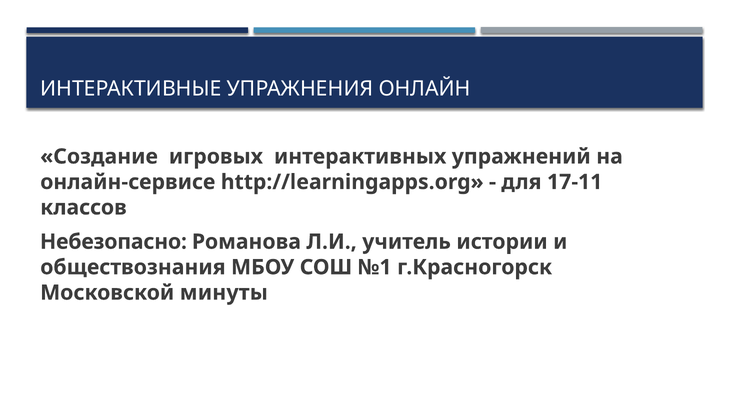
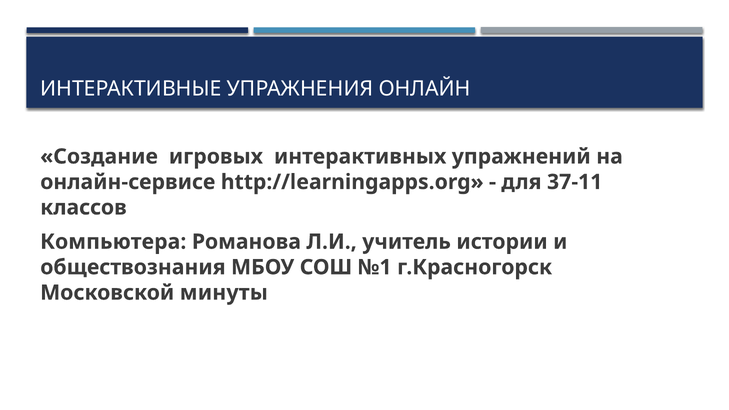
17-11: 17-11 -> 37-11 (575, 182)
Небезопасно: Небезопасно -> Компьютера (113, 242)
